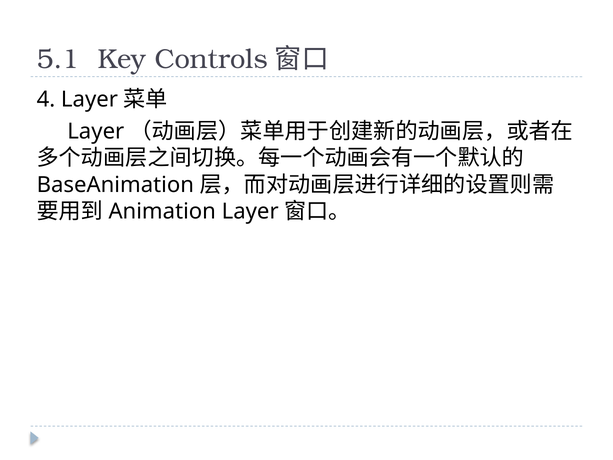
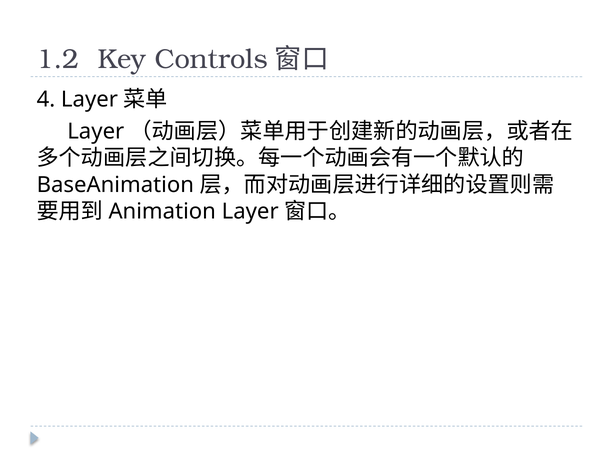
5.1: 5.1 -> 1.2 (58, 59)
